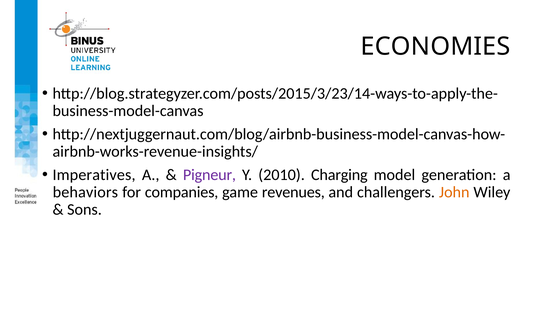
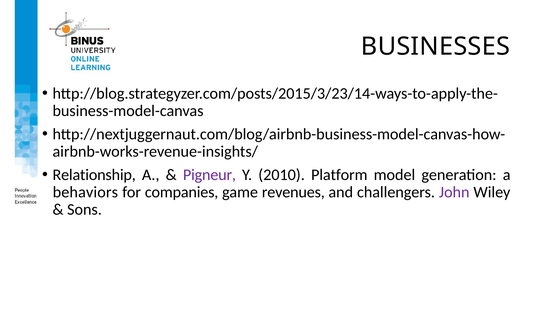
ECONOMIES: ECONOMIES -> BUSINESSES (435, 46)
Imperatives: Imperatives -> Relationship (94, 175)
Charging: Charging -> Platform (339, 175)
John colour: orange -> purple (454, 192)
